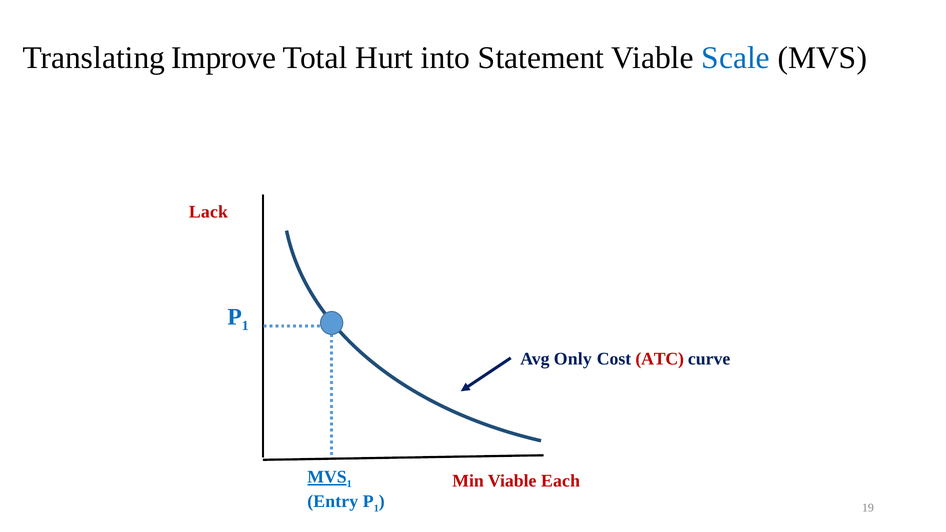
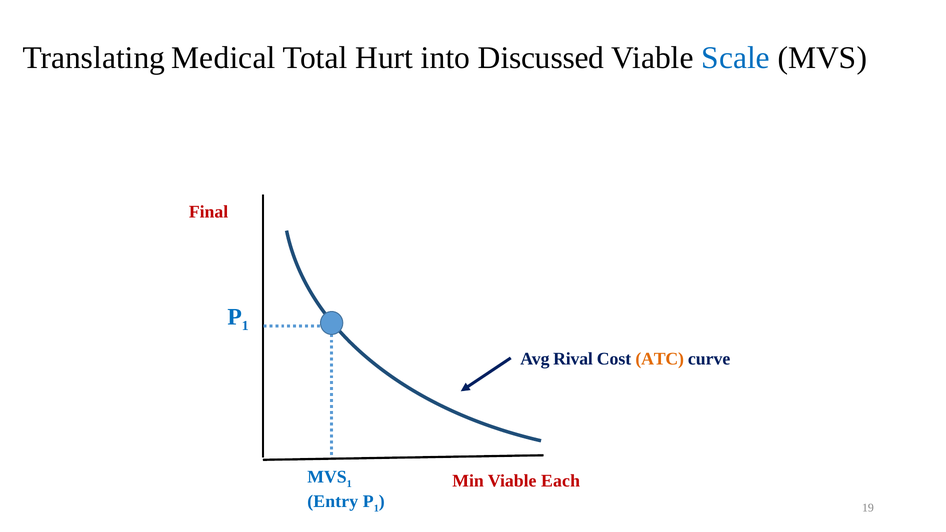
Improve: Improve -> Medical (223, 58)
Statement: Statement -> Discussed (541, 58)
Lack: Lack -> Final (209, 212)
Only: Only -> Rival (573, 359)
ATC colour: red -> orange (660, 359)
MVS underline: present -> none (327, 477)
